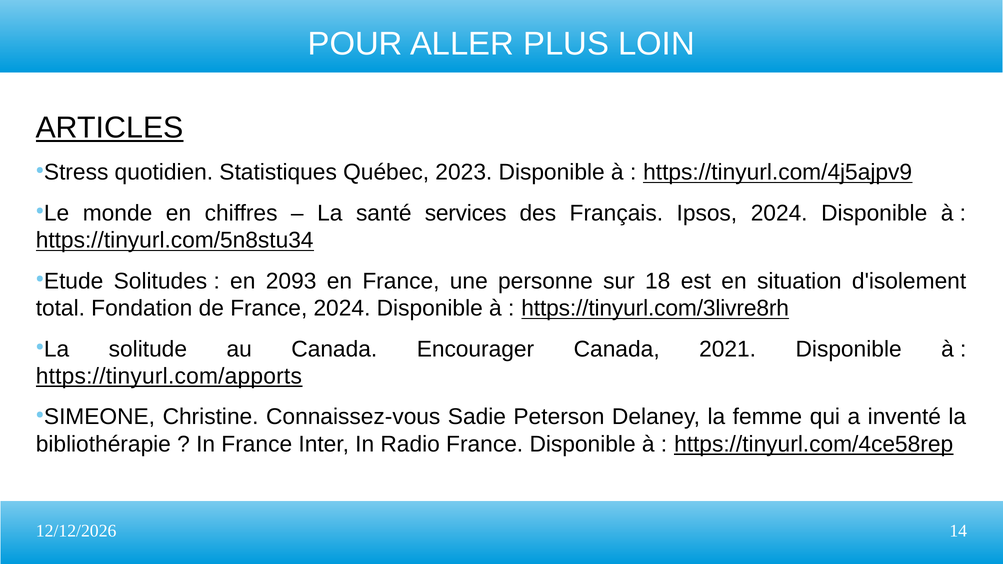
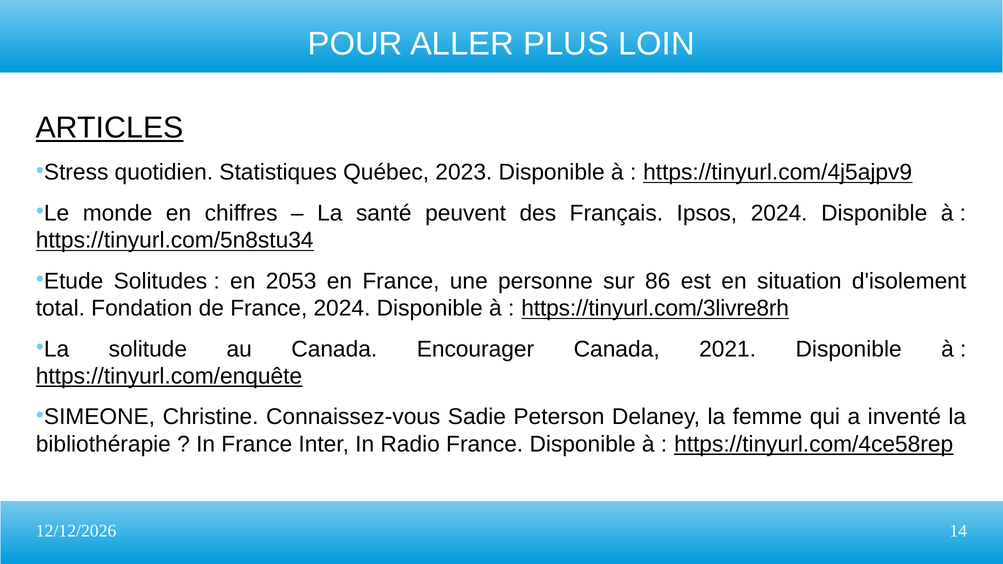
services: services -> peuvent (466, 213)
2093: 2093 -> 2053 (291, 281)
18: 18 -> 86 (658, 281)
https://tinyurl.com/apports: https://tinyurl.com/apports -> https://tinyurl.com/enquête (169, 376)
